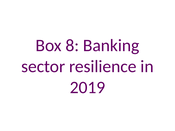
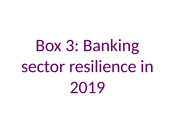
8: 8 -> 3 (72, 46)
